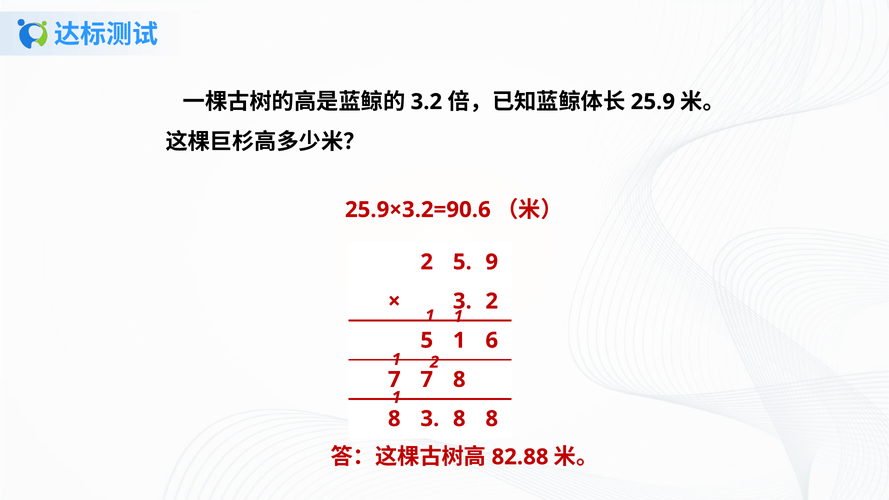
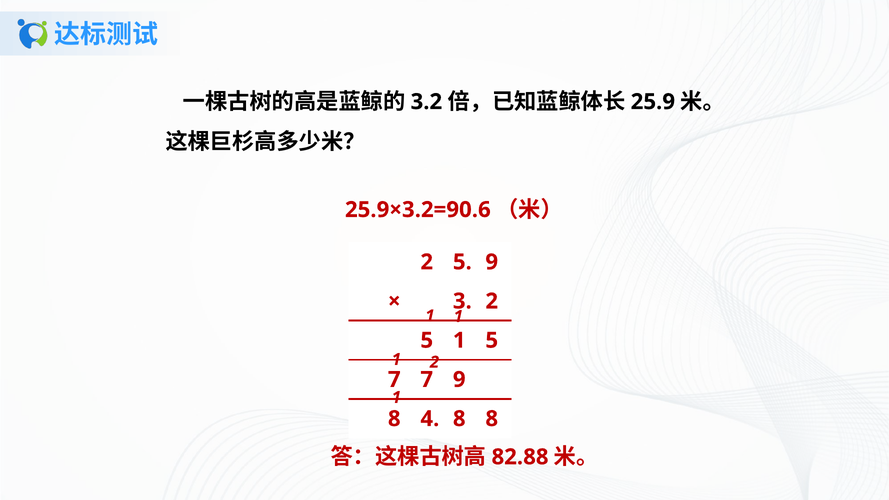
1 6: 6 -> 5 (492, 340)
7 8: 8 -> 9 (459, 380)
8 3: 3 -> 4 (430, 419)
